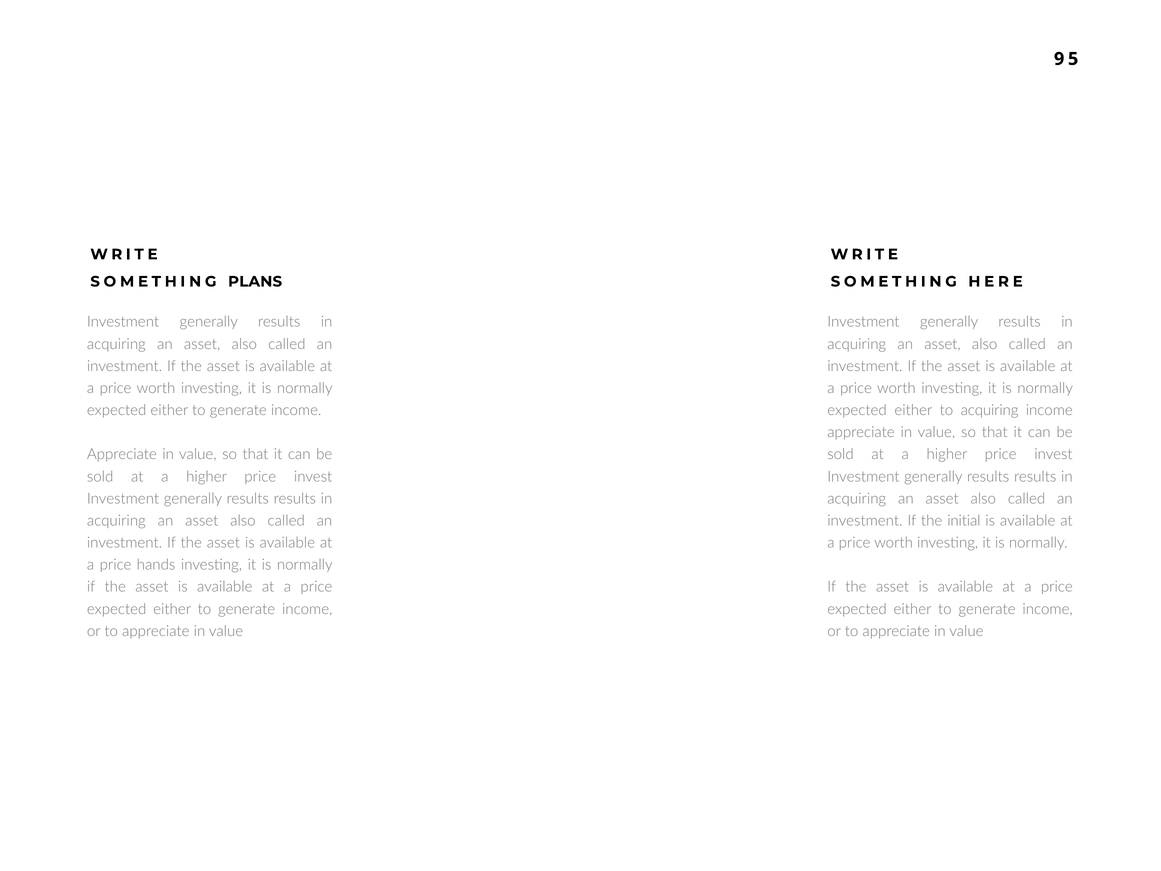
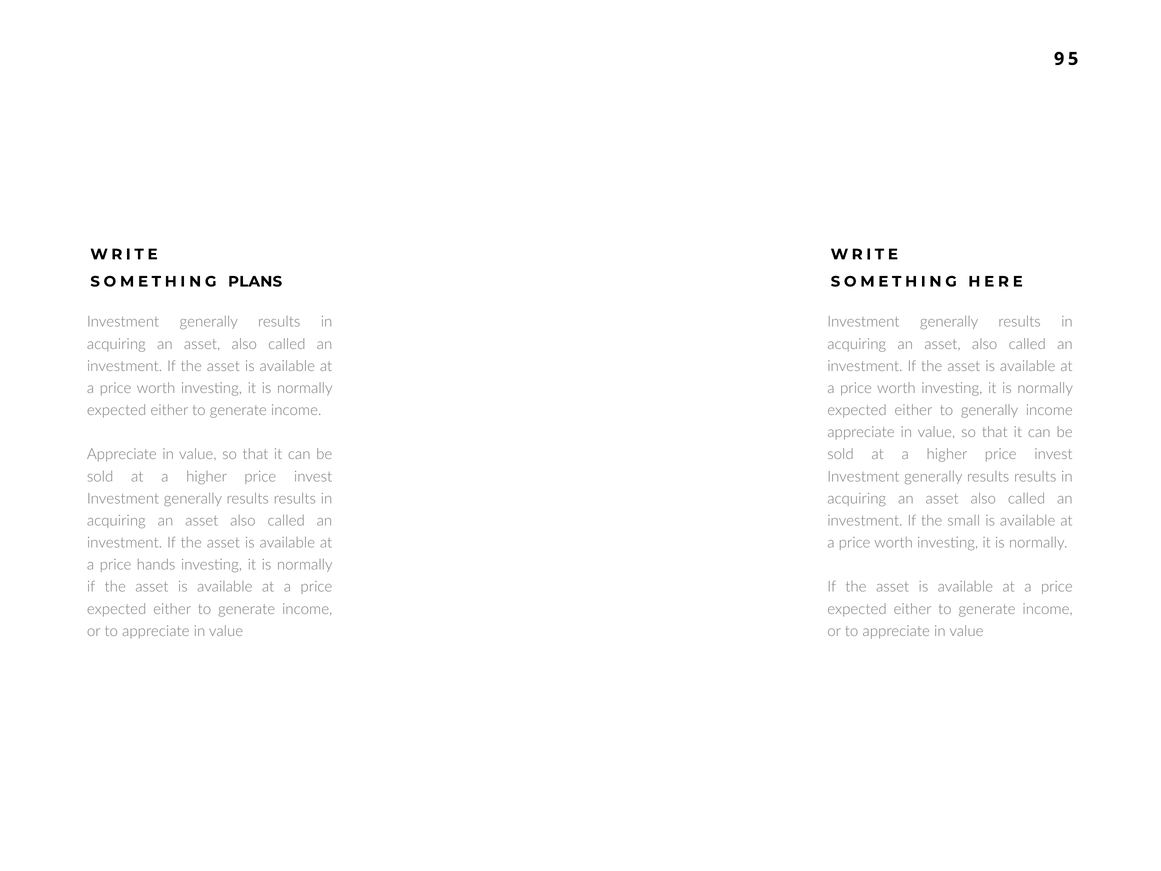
to acquiring: acquiring -> generally (990, 410)
initial: initial -> small (964, 521)
